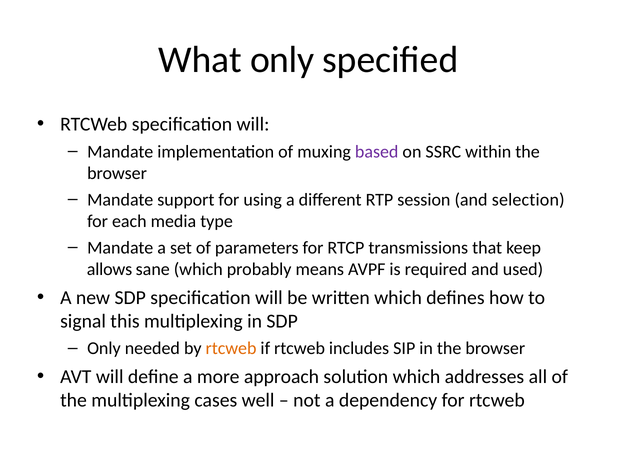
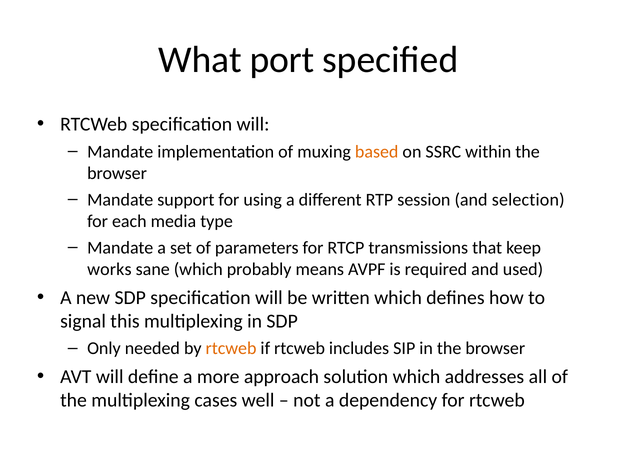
What only: only -> port (282, 60)
based colour: purple -> orange (377, 152)
allows: allows -> works (109, 269)
